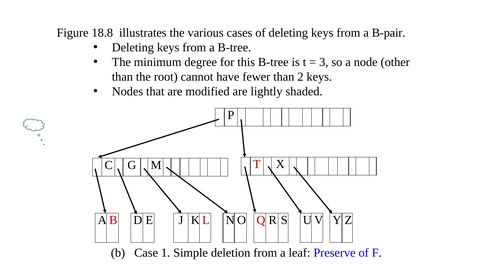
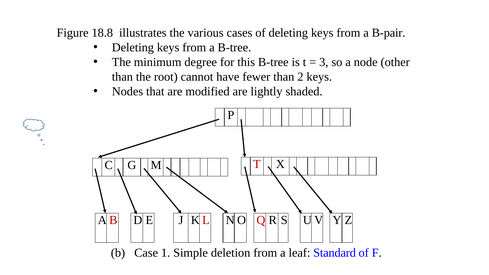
Preserve: Preserve -> Standard (335, 253)
